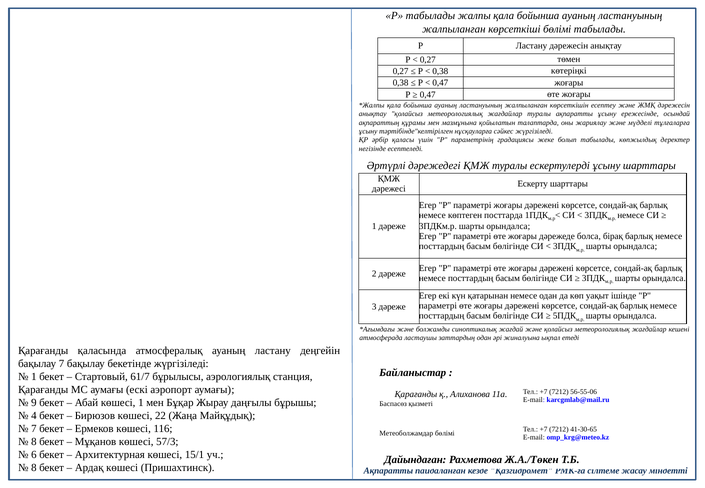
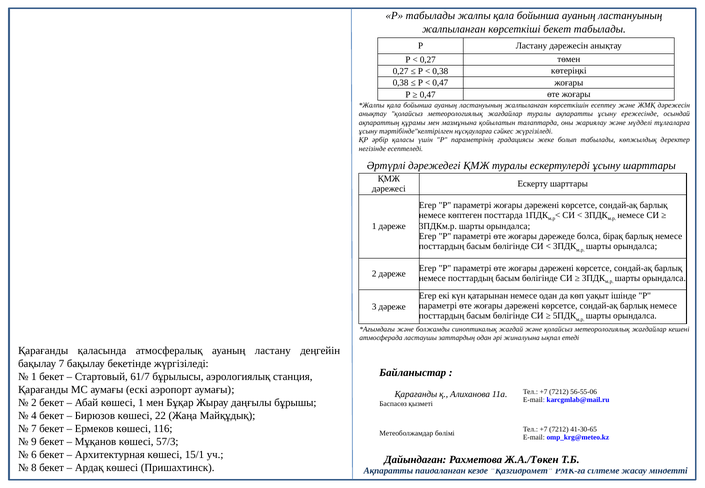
көрсеткіші бөлімі: бөлімі -> бекет (557, 29)
9: 9 -> 2 (34, 403)
8: 8 -> 9 (34, 442)
